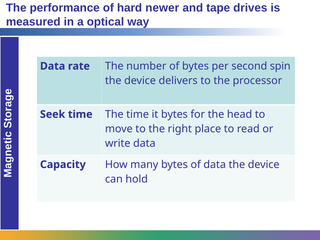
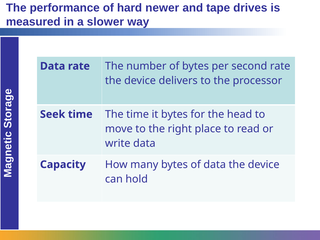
optical: optical -> slower (105, 22)
second spin: spin -> rate (280, 66)
